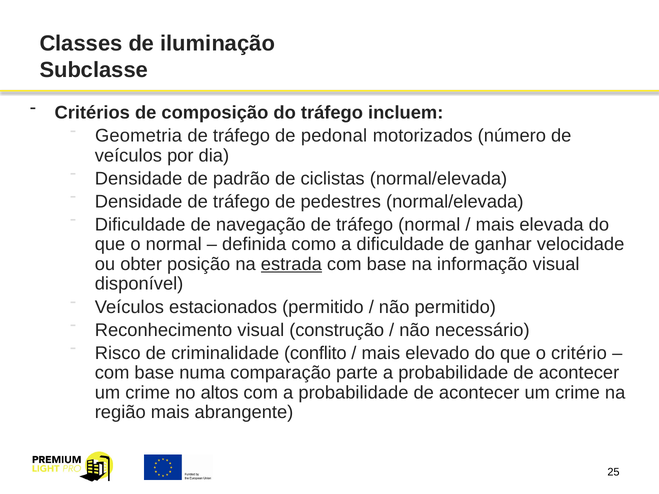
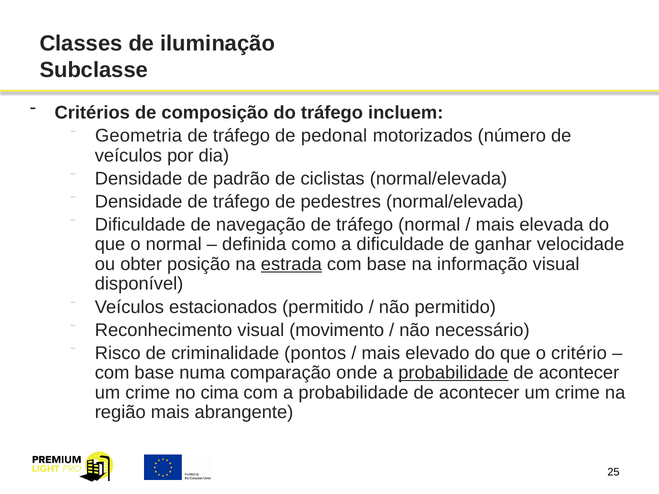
construção: construção -> movimento (337, 330)
conflito: conflito -> pontos (315, 353)
parte: parte -> onde (357, 373)
probabilidade underline: none -> present (453, 373)
altos: altos -> cima (220, 393)
